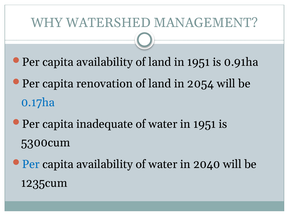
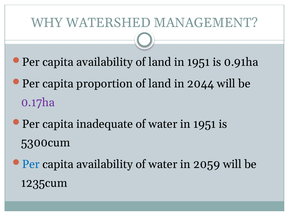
renovation: renovation -> proportion (105, 84)
2054: 2054 -> 2044 (201, 84)
0.17ha colour: blue -> purple (38, 103)
2040: 2040 -> 2059 (207, 165)
